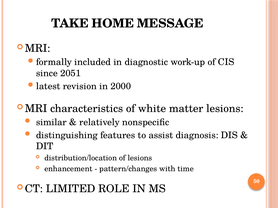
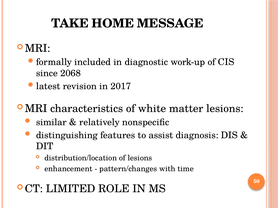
2051: 2051 -> 2068 (71, 73)
2000: 2000 -> 2017 (121, 86)
